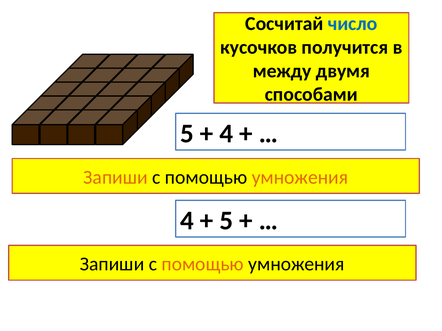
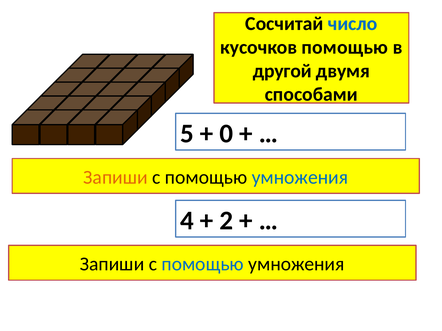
кусочков получится: получится -> помощью (345, 47)
между: между -> другой (282, 71)
4: 4 -> 0 (226, 134)
умножения colour: orange -> blue (300, 178)
5: 5 -> 2 (226, 221)
помощью colour: orange -> blue (203, 265)
